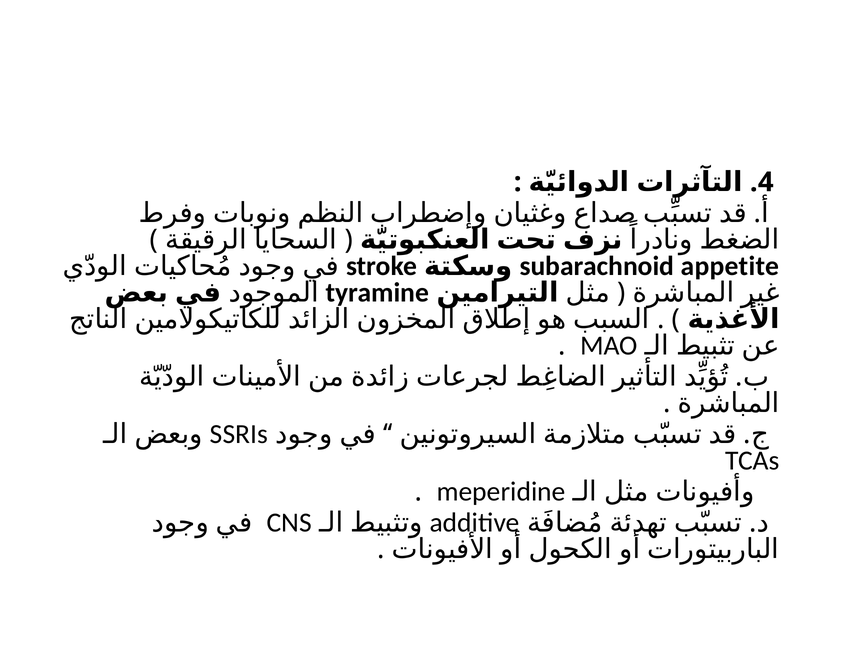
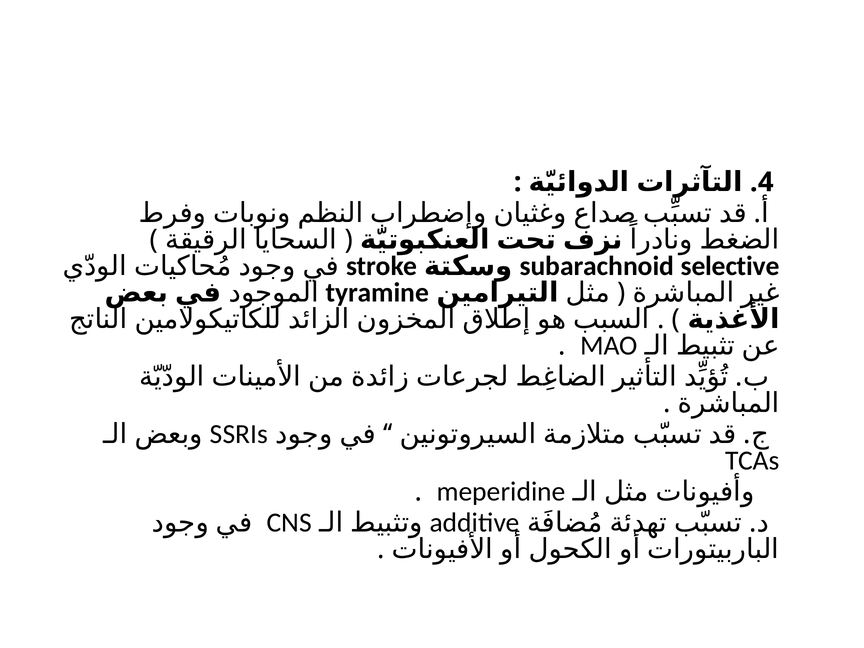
appetite: appetite -> selective (730, 266)
